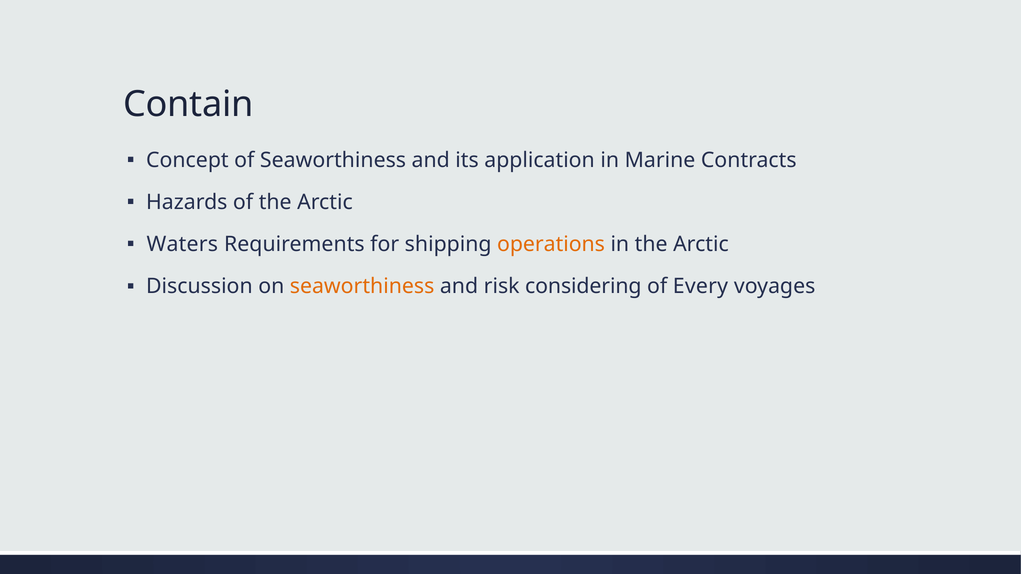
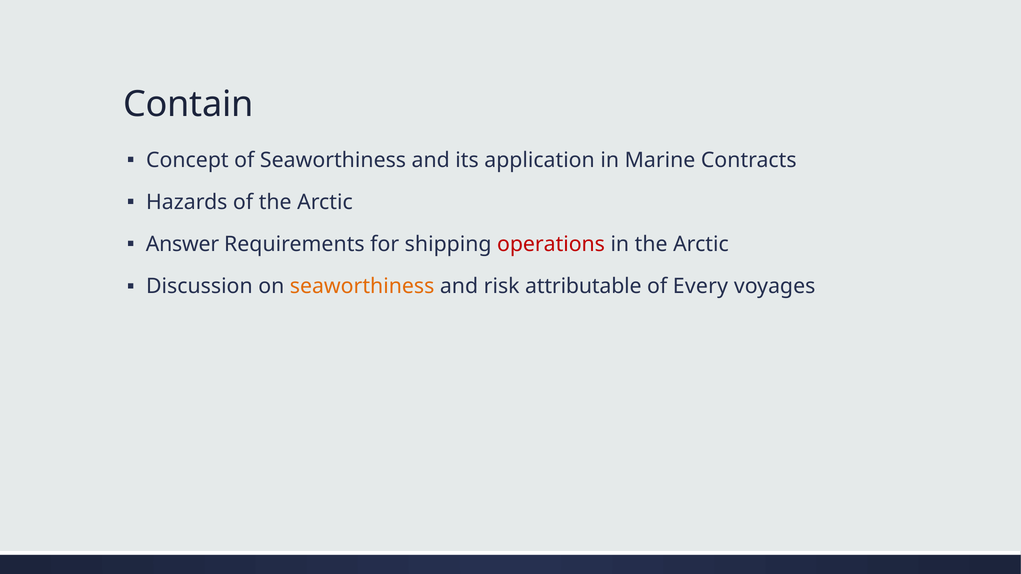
Waters: Waters -> Answer (182, 244)
operations colour: orange -> red (551, 244)
considering: considering -> attributable (583, 287)
